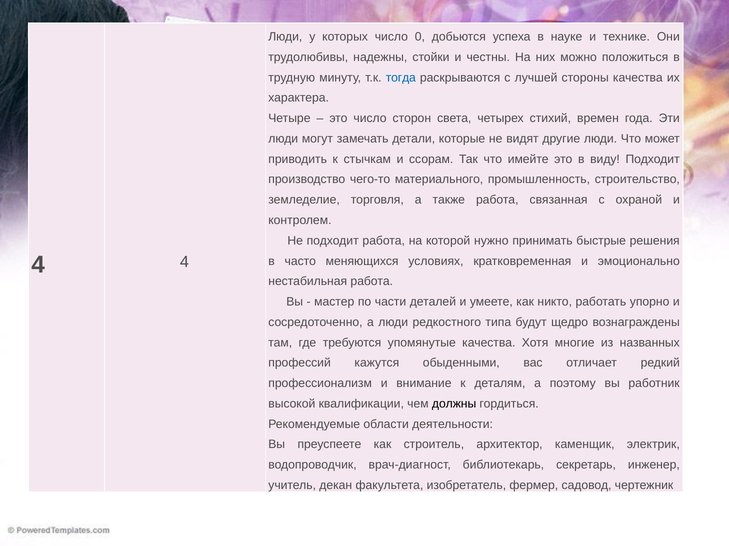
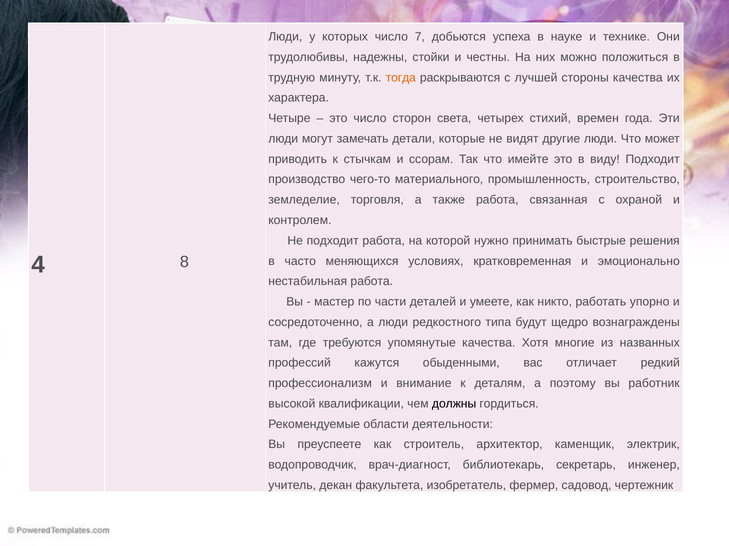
0: 0 -> 7 (420, 37)
тогда colour: blue -> orange (401, 78)
4 4: 4 -> 8 (184, 262)
